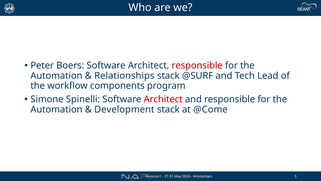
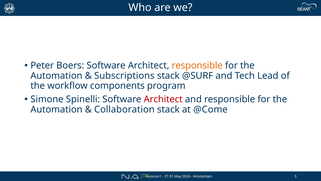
responsible colour: red -> orange (197, 65)
Relationships: Relationships -> Subscriptions (124, 76)
Development: Development -> Collaboration (124, 109)
